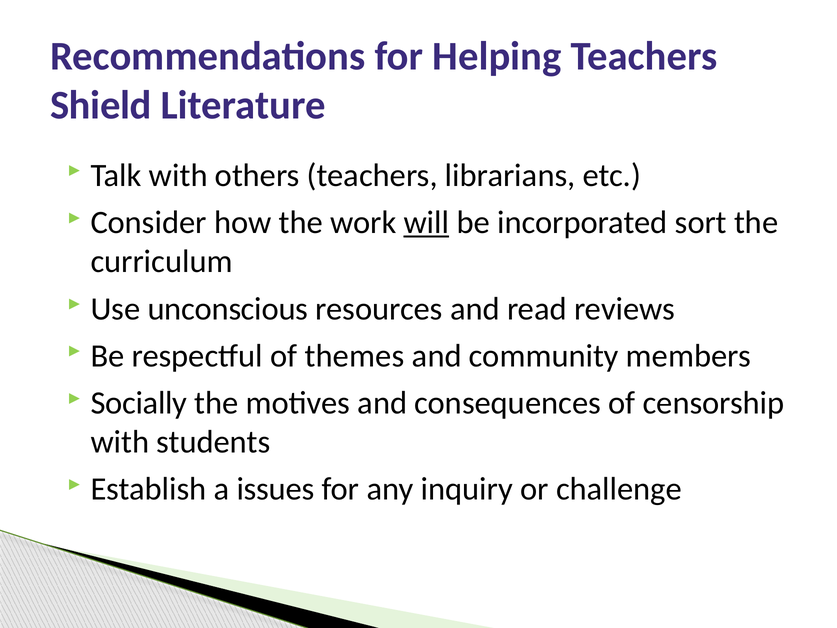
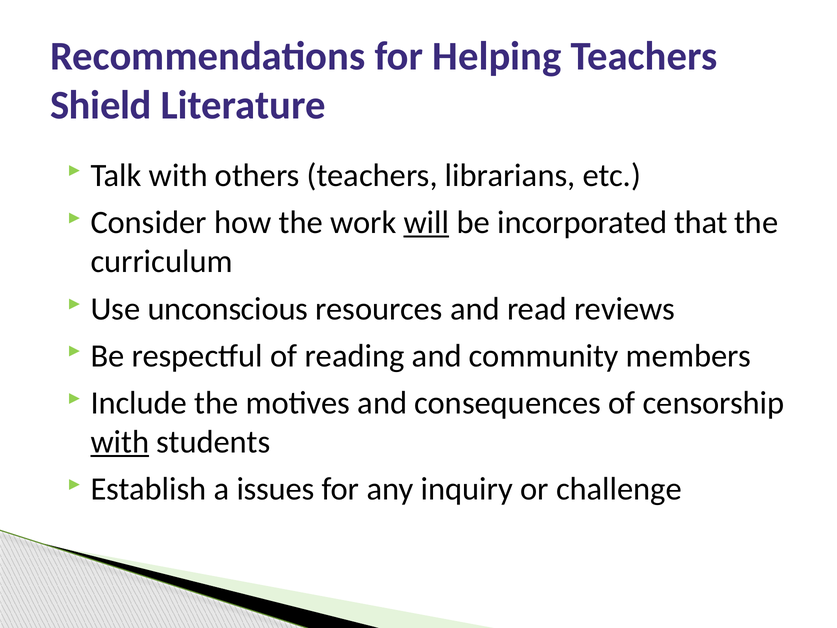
sort: sort -> that (701, 223)
themes: themes -> reading (355, 356)
Socially: Socially -> Include (139, 403)
with underline: none -> present (120, 442)
